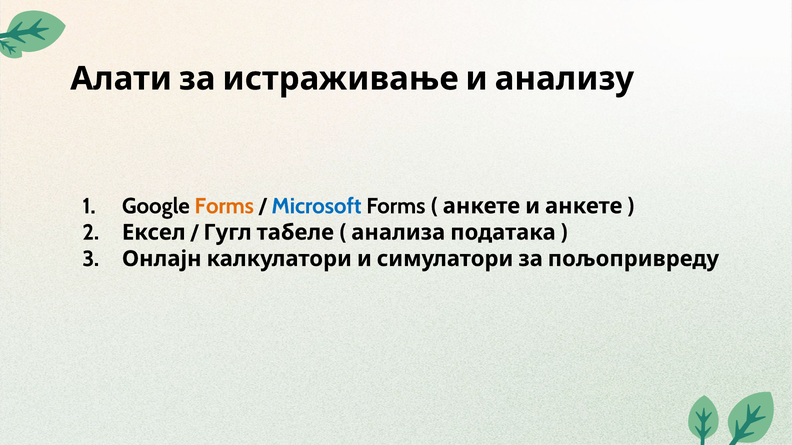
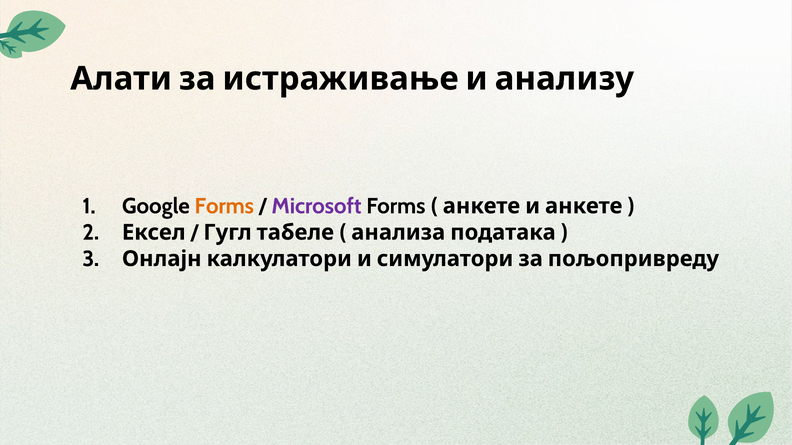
Microsoft colour: blue -> purple (316, 206)
